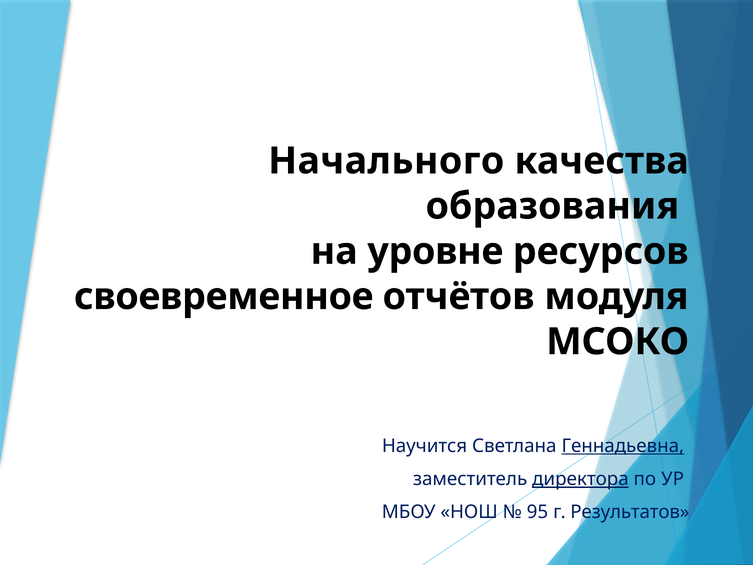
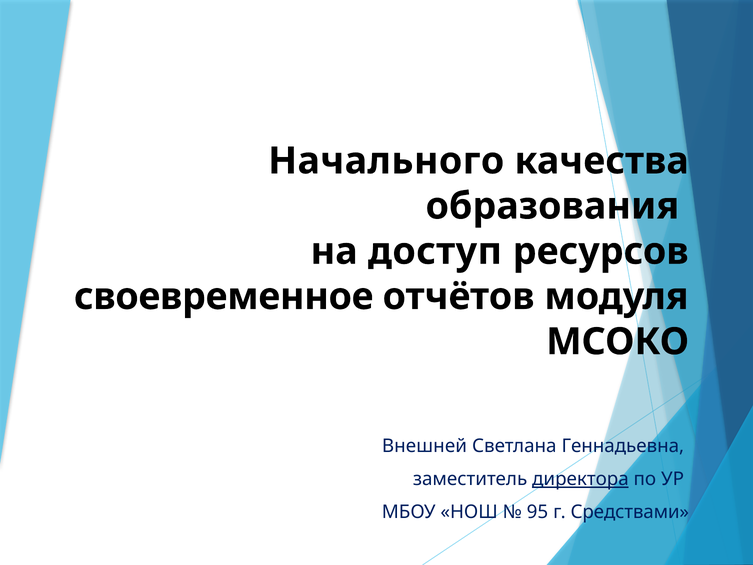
уровне: уровне -> доступ (435, 251)
Научится: Научится -> Внешней (424, 446)
Геннадьевна underline: present -> none (623, 446)
Результатов: Результатов -> Средствами (630, 512)
